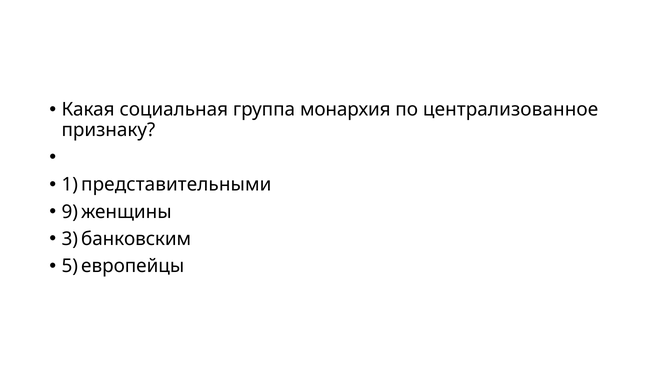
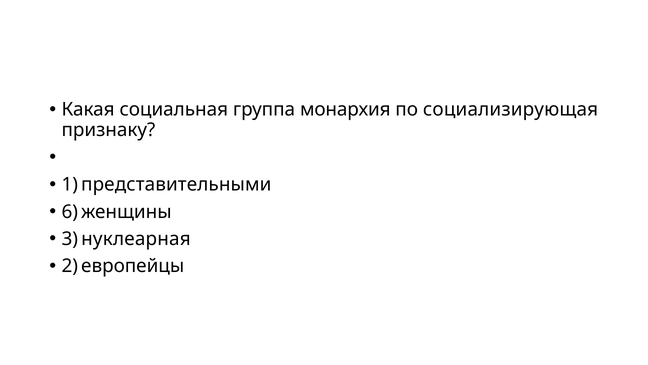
централизованное: централизованное -> социализирующая (511, 110)
9: 9 -> 6 (70, 211)
банковским: банковским -> нуклеарная (136, 239)
5: 5 -> 2 (70, 266)
